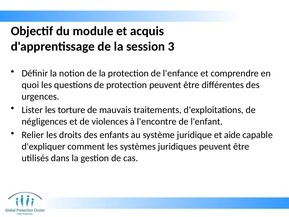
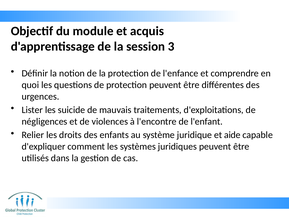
torture: torture -> suicide (72, 110)
